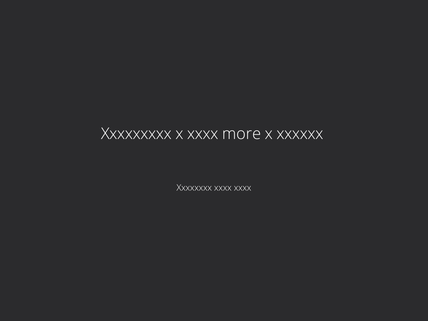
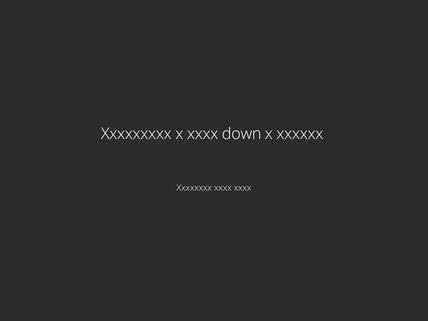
more: more -> down (242, 134)
